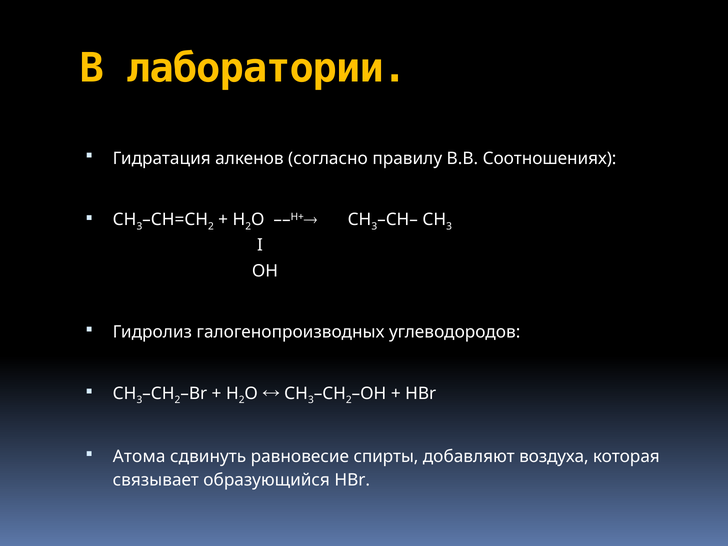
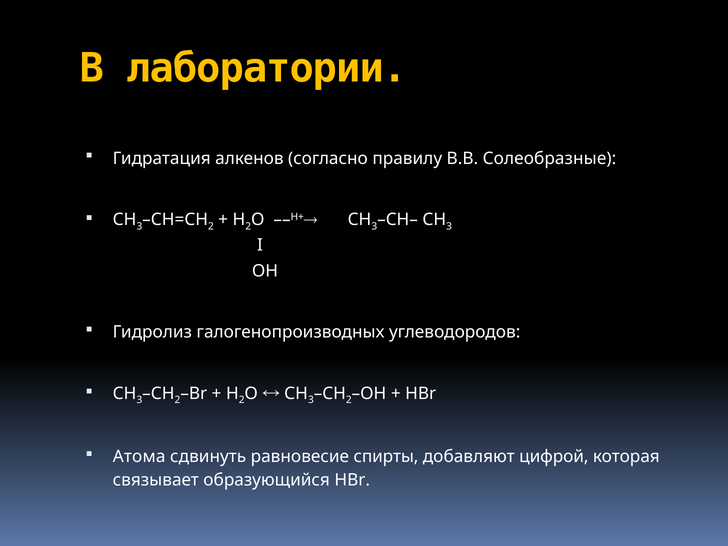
Соотношениях: Соотношениях -> Солеобразные (549, 158)
воздуха: воздуха -> цифрой (554, 457)
